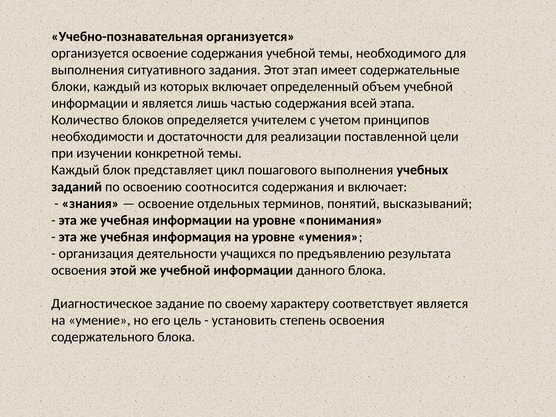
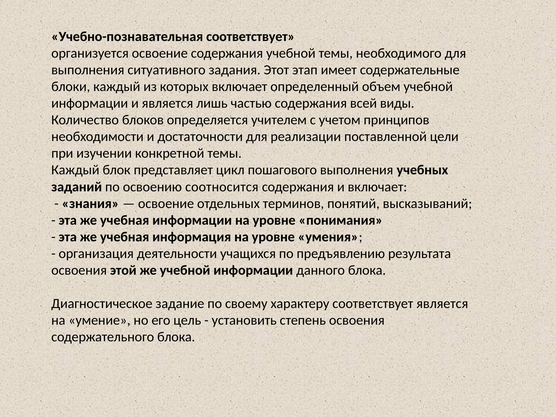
Учебно-познавательная организуется: организуется -> соответствует (251, 37)
этапа: этапа -> виды (397, 103)
